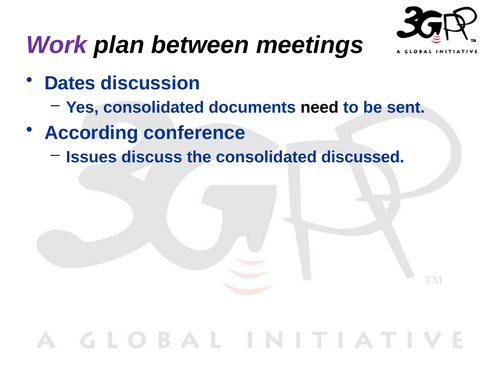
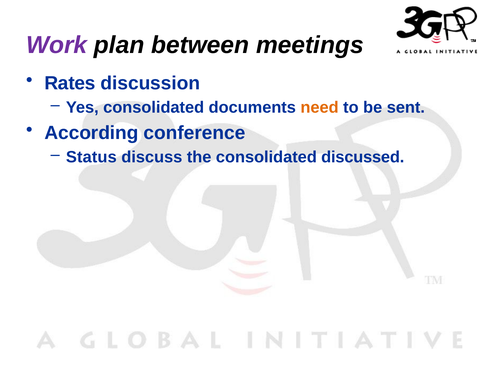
Dates: Dates -> Rates (70, 83)
need colour: black -> orange (320, 108)
Issues: Issues -> Status (91, 157)
